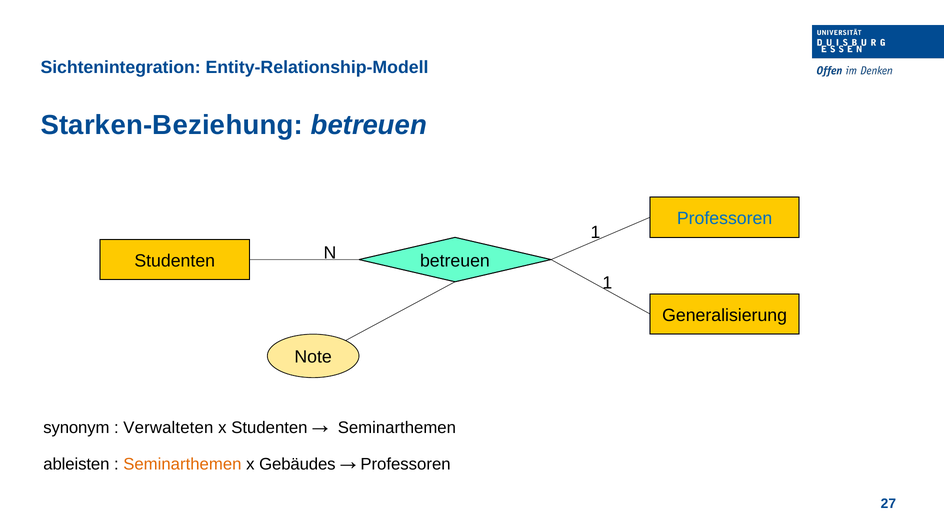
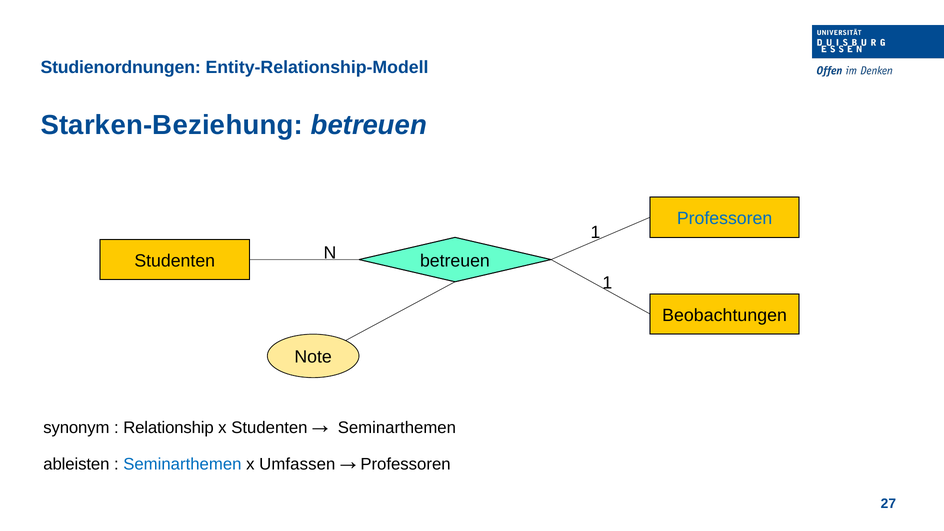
Sichtenintegration: Sichtenintegration -> Studienordnungen (121, 67)
Generalisierung: Generalisierung -> Beobachtungen (725, 315)
Verwalteten: Verwalteten -> Relationship (168, 428)
Seminarthemen colour: orange -> blue (182, 464)
Gebäudes: Gebäudes -> Umfassen (297, 464)
